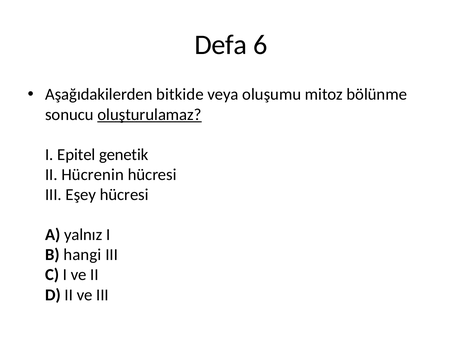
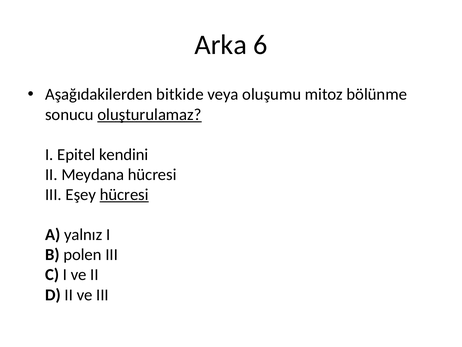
Defa: Defa -> Arka (221, 45)
genetik: genetik -> kendini (124, 154)
Hücrenin: Hücrenin -> Meydana (93, 174)
hücresi underline: none -> present (124, 194)
hangi: hangi -> polen (83, 254)
